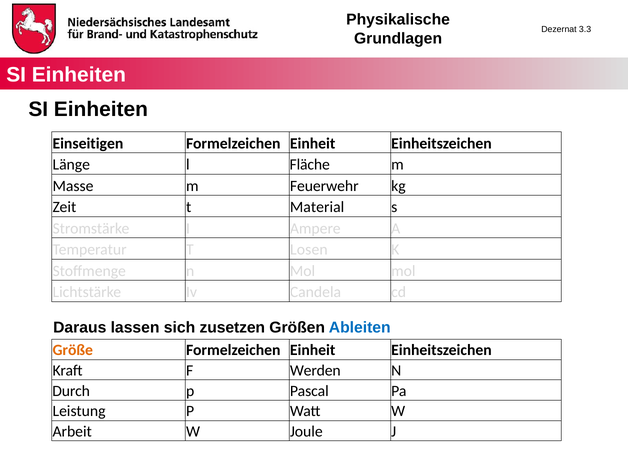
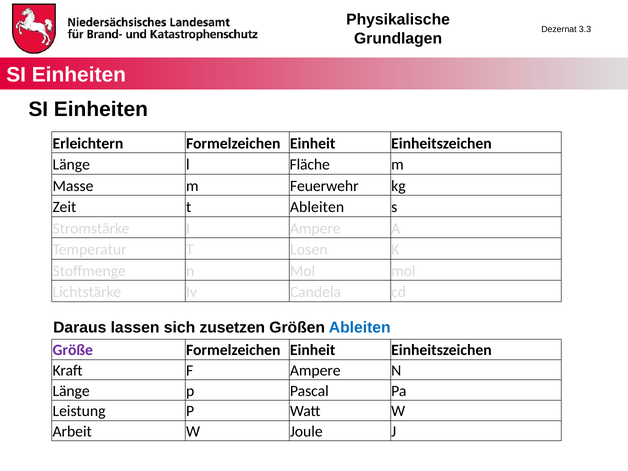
Einseitigen: Einseitigen -> Erleichtern (88, 143)
t Material: Material -> Ableiten (317, 207)
Größe colour: orange -> purple (73, 350)
F Werden: Werden -> Ampere (315, 371)
Durch: Durch -> Länge (71, 391)
